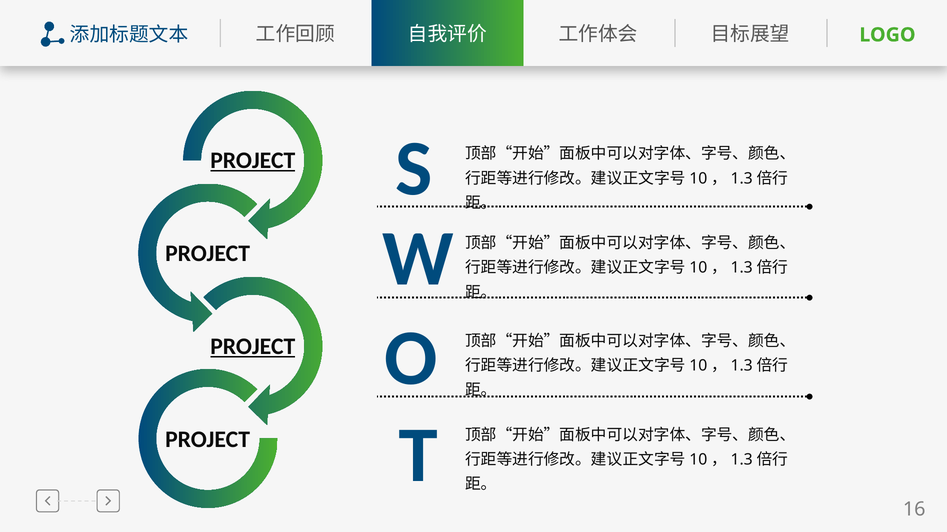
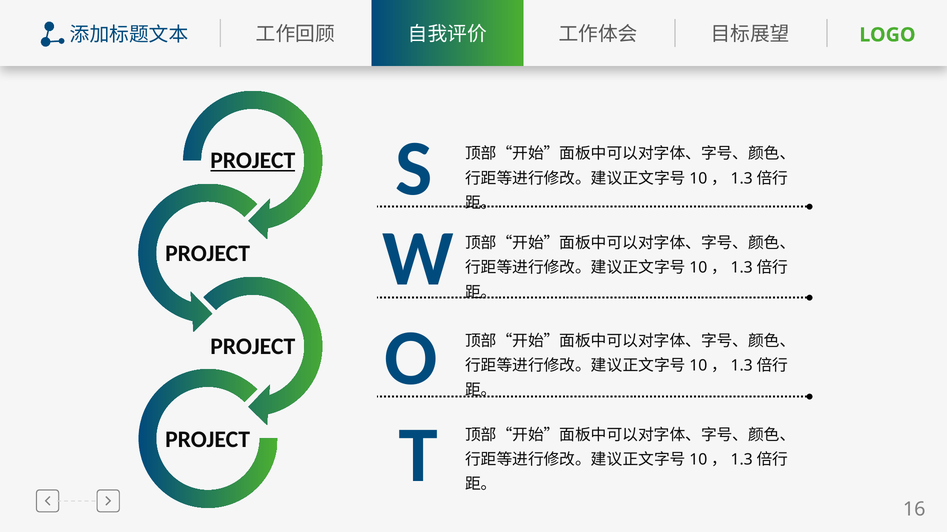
PROJECT underline: present -> none (253, 347)
